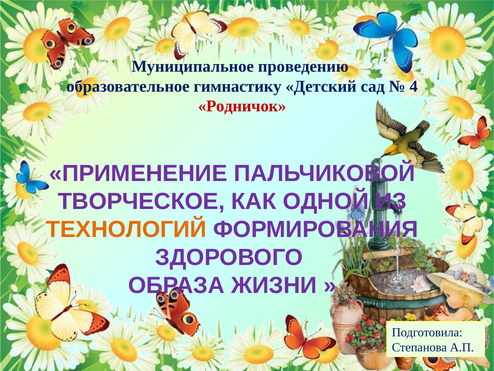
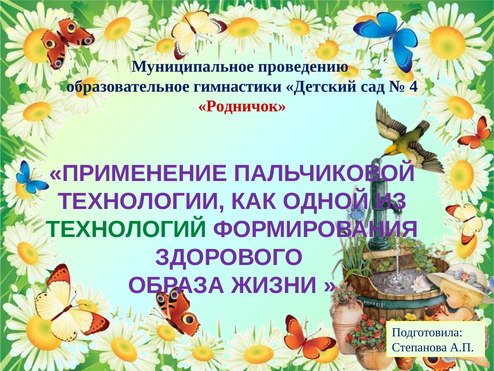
гимнастику: гимнастику -> гимнастики (238, 86)
ТВОРЧЕСКОЕ: ТВОРЧЕСКОЕ -> ТЕХНОЛОГИИ (141, 201)
ТЕХНОЛОГИЙ colour: orange -> green (126, 229)
